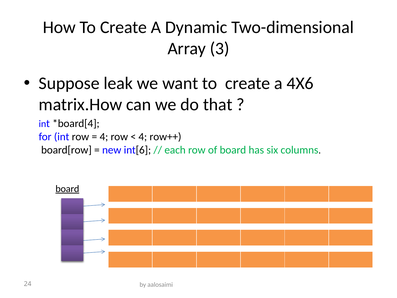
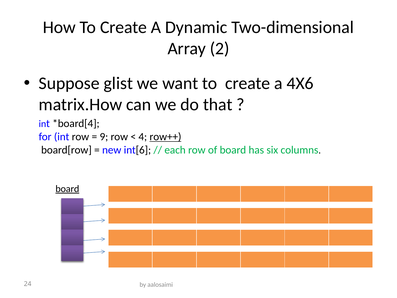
3: 3 -> 2 (220, 49)
leak: leak -> glist (118, 83)
4: 4 -> 9 (104, 137)
row++ underline: none -> present (165, 137)
